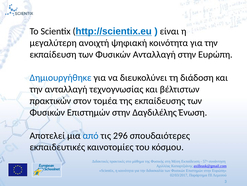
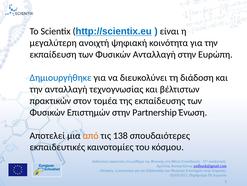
Δαγδιλέλης: Δαγδιλέλης -> Partnership (155, 112)
από colour: blue -> orange (91, 135)
296: 296 -> 138 (120, 135)
